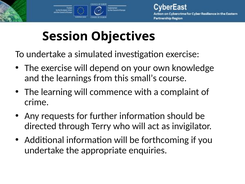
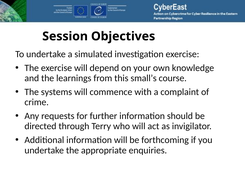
learning: learning -> systems (56, 92)
